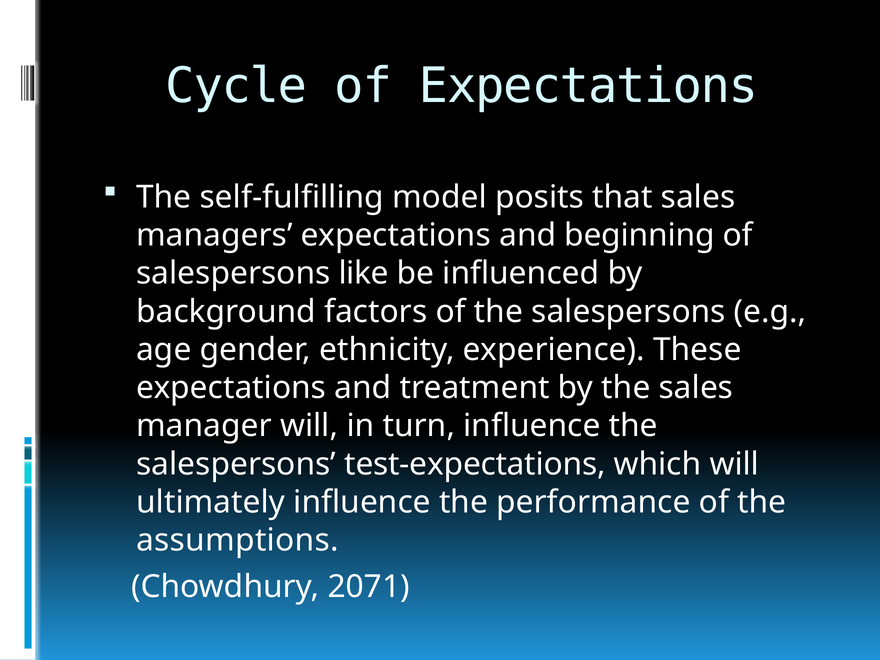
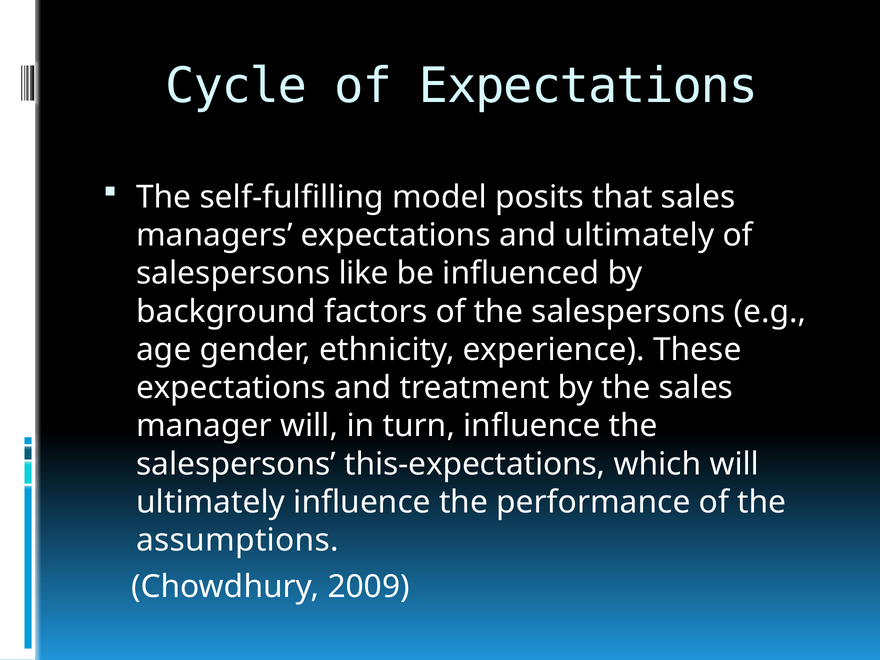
and beginning: beginning -> ultimately (639, 235)
test-expectations: test-expectations -> this-expectations (475, 464)
2071: 2071 -> 2009 (369, 587)
